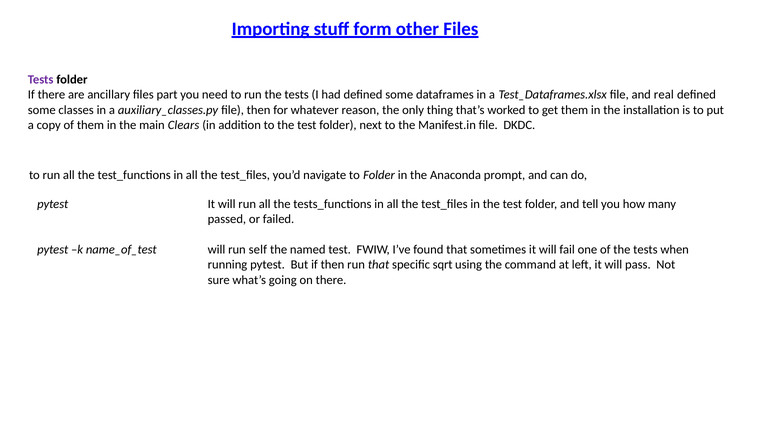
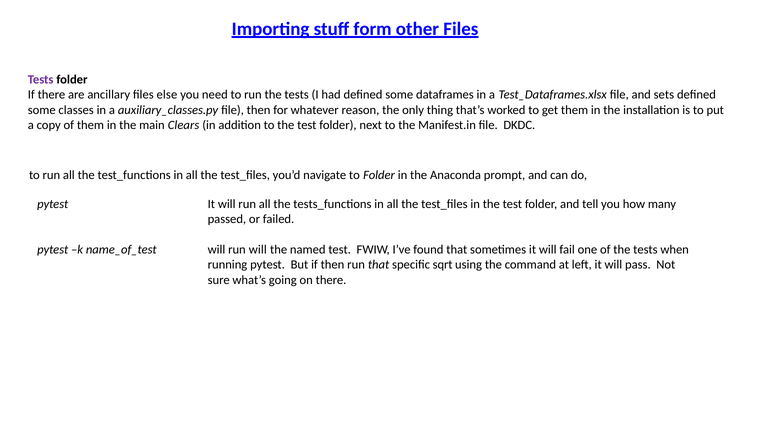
part: part -> else (167, 95)
real: real -> sets (664, 95)
run self: self -> will (258, 250)
